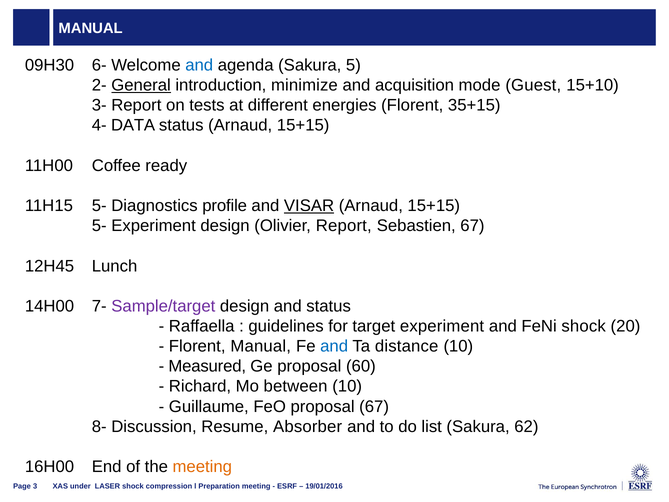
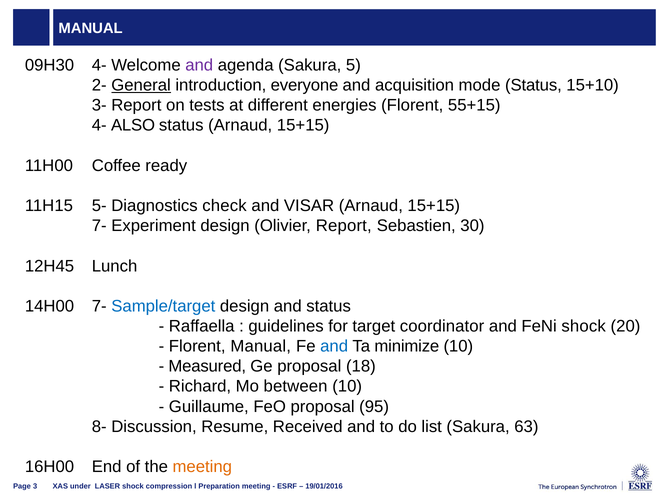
09H30 6-: 6- -> 4- (99, 65)
and colour: blue -> purple (199, 65)
minimize: minimize -> everyone (305, 85)
mode Guest: Guest -> Status (533, 85)
35+15: 35+15 -> 55+15 (474, 105)
DATA: DATA -> ALSO (133, 125)
profile: profile -> check (225, 206)
VISAR underline: present -> none (309, 206)
5-: 5- -> 7- (99, 226)
Sebastien 67: 67 -> 30 (472, 226)
Sample/target colour: purple -> blue (163, 306)
target experiment: experiment -> coordinator (442, 326)
distance: distance -> minimize (407, 346)
60: 60 -> 18 (361, 366)
proposal 67: 67 -> 95 (374, 406)
Absorber: Absorber -> Received (308, 426)
62: 62 -> 63 (526, 426)
